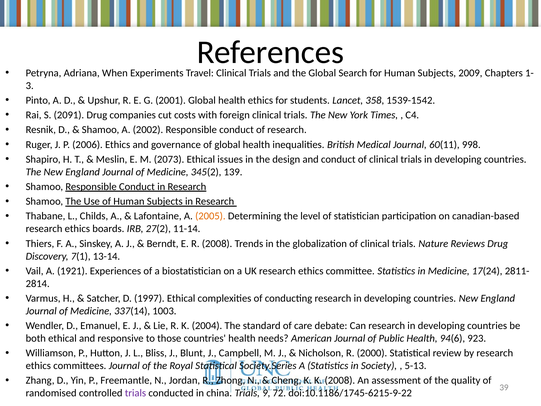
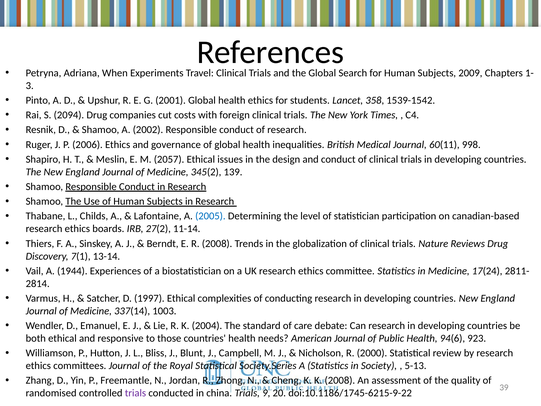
2091: 2091 -> 2094 (69, 115)
2073: 2073 -> 2057 (169, 159)
2005 colour: orange -> blue (210, 216)
1921: 1921 -> 1944 (72, 271)
72: 72 -> 20 (279, 393)
